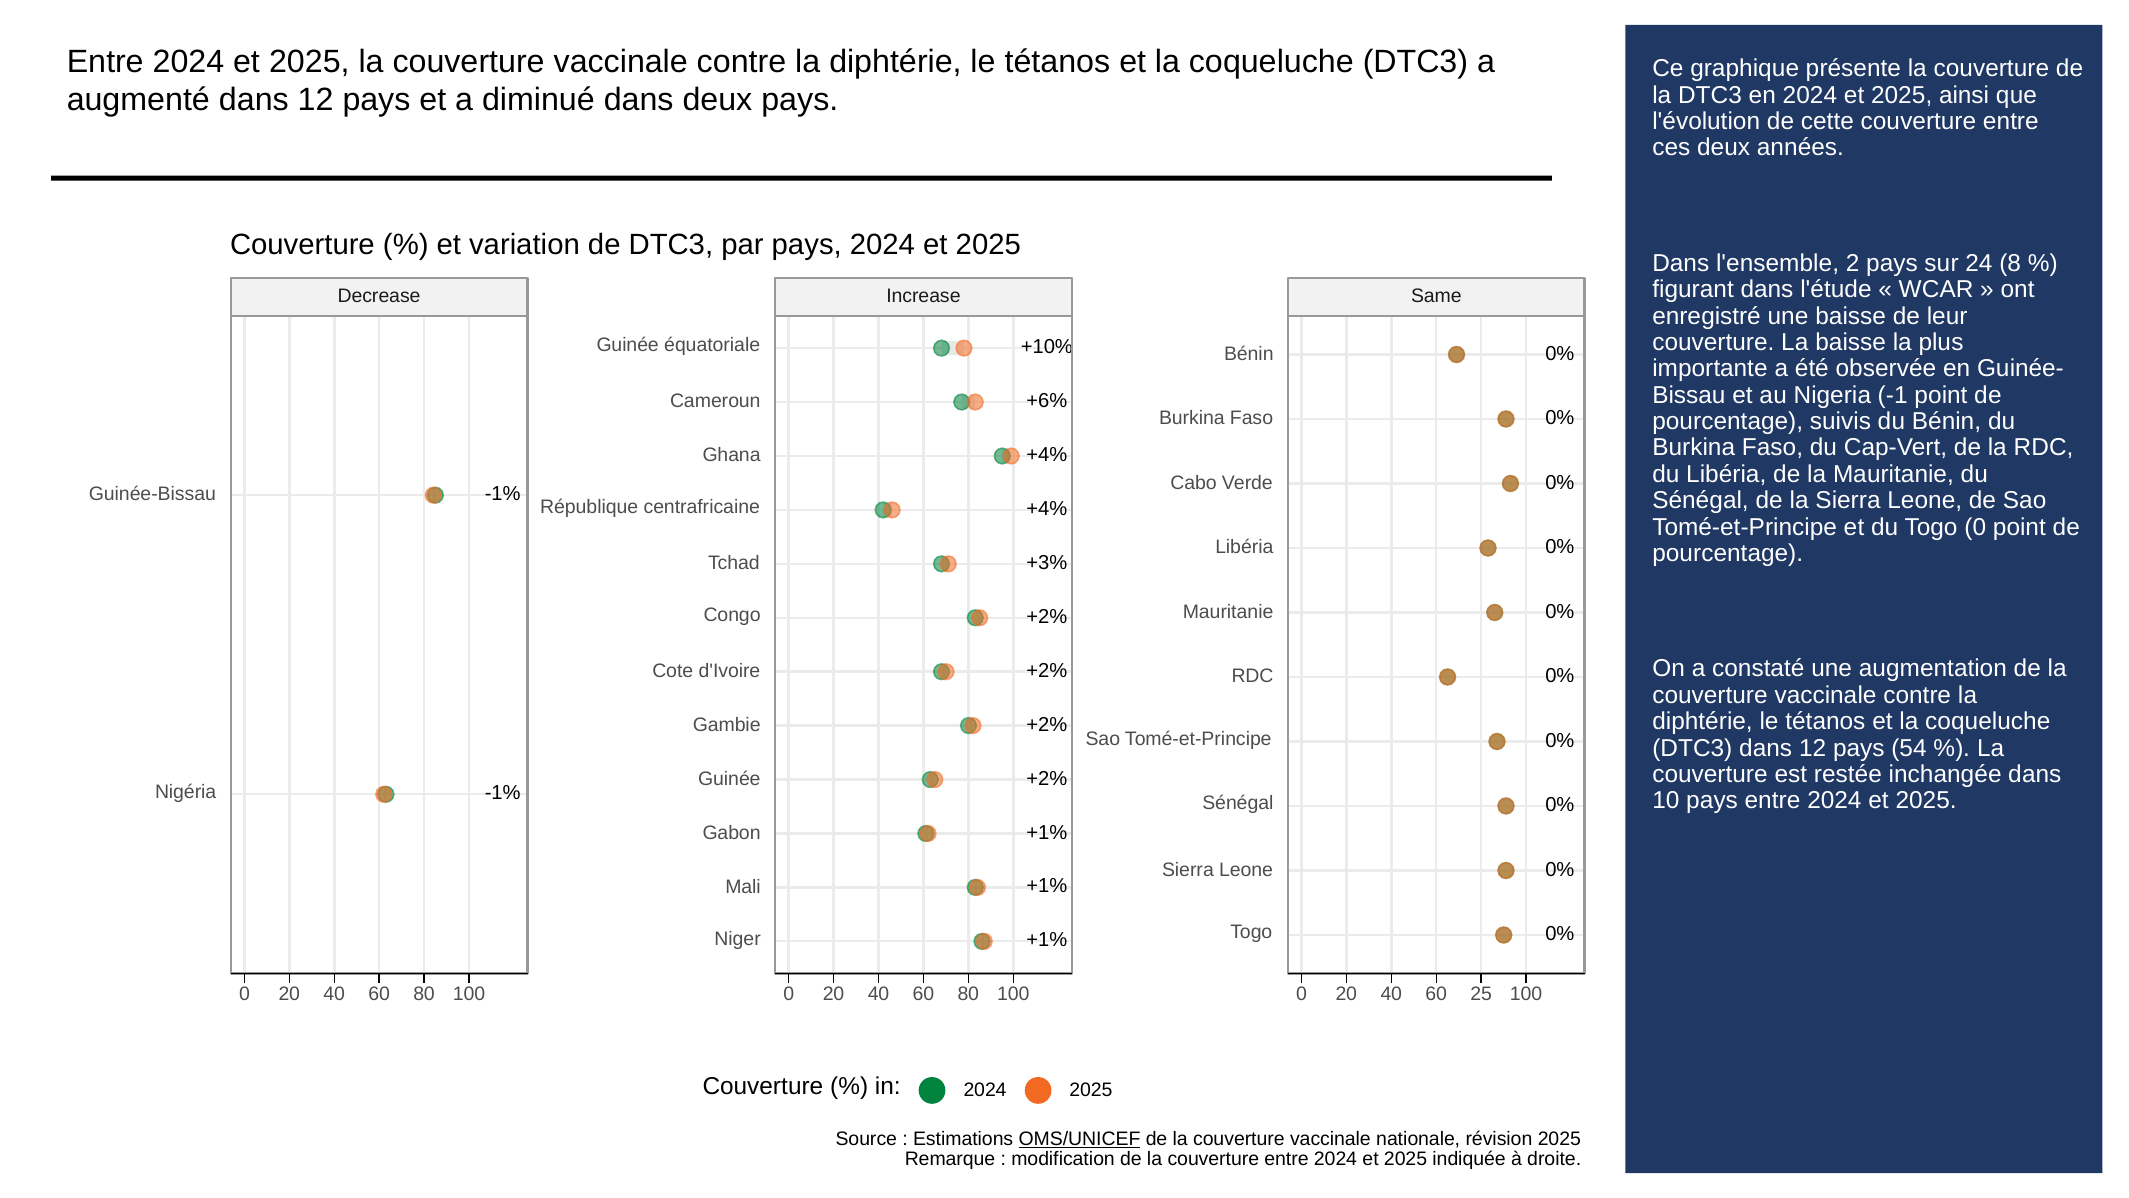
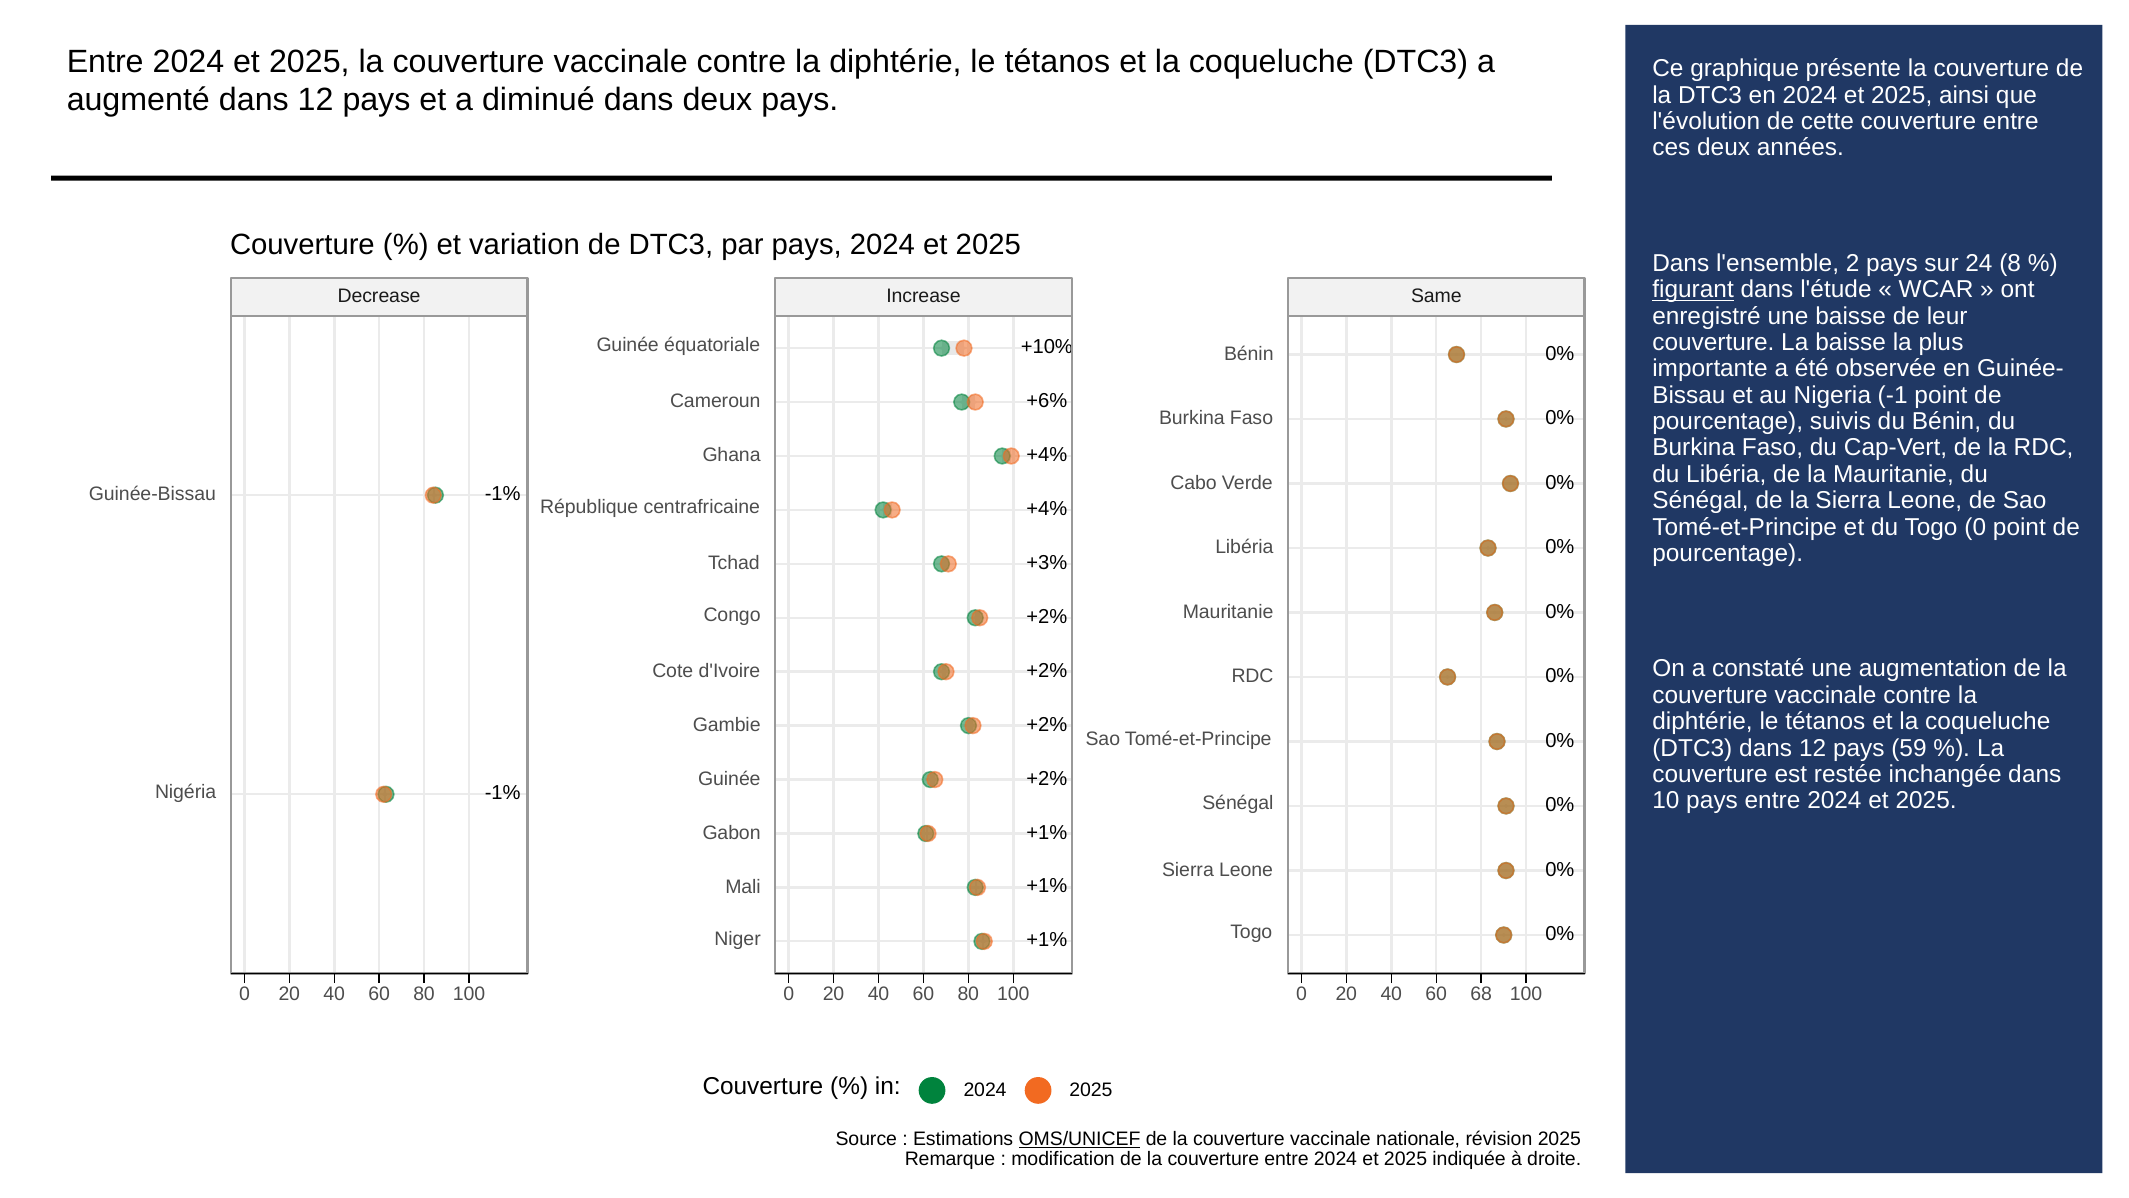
figurant underline: none -> present (1693, 290)
54: 54 -> 59 (1909, 748)
25: 25 -> 68 (1481, 994)
